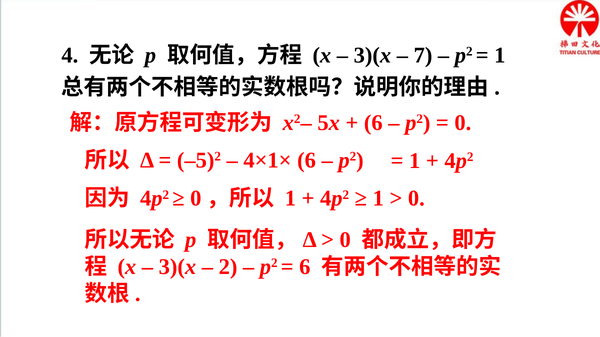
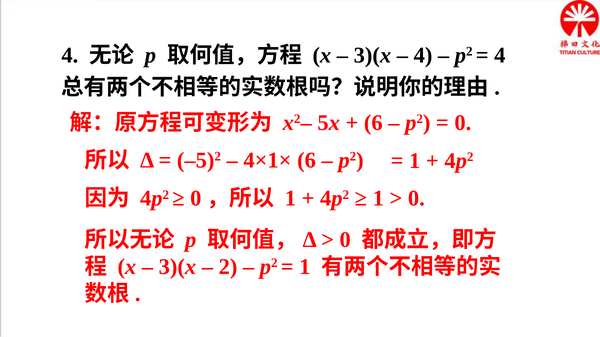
7: 7 -> 4 (423, 55)
1: 1 -> 4 (500, 55)
6: 6 -> 1 (305, 267)
